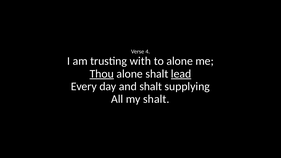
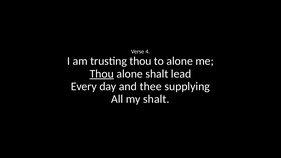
trusting with: with -> thou (141, 61)
lead underline: present -> none (181, 74)
and shalt: shalt -> thee (151, 86)
